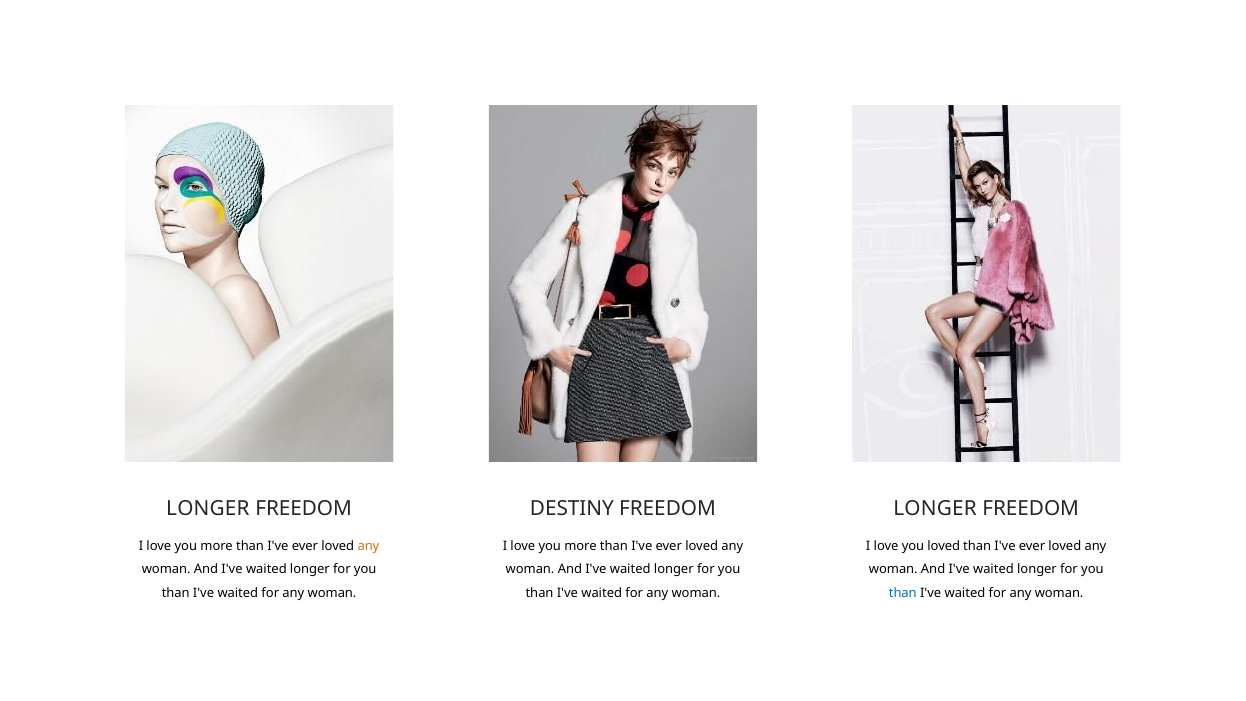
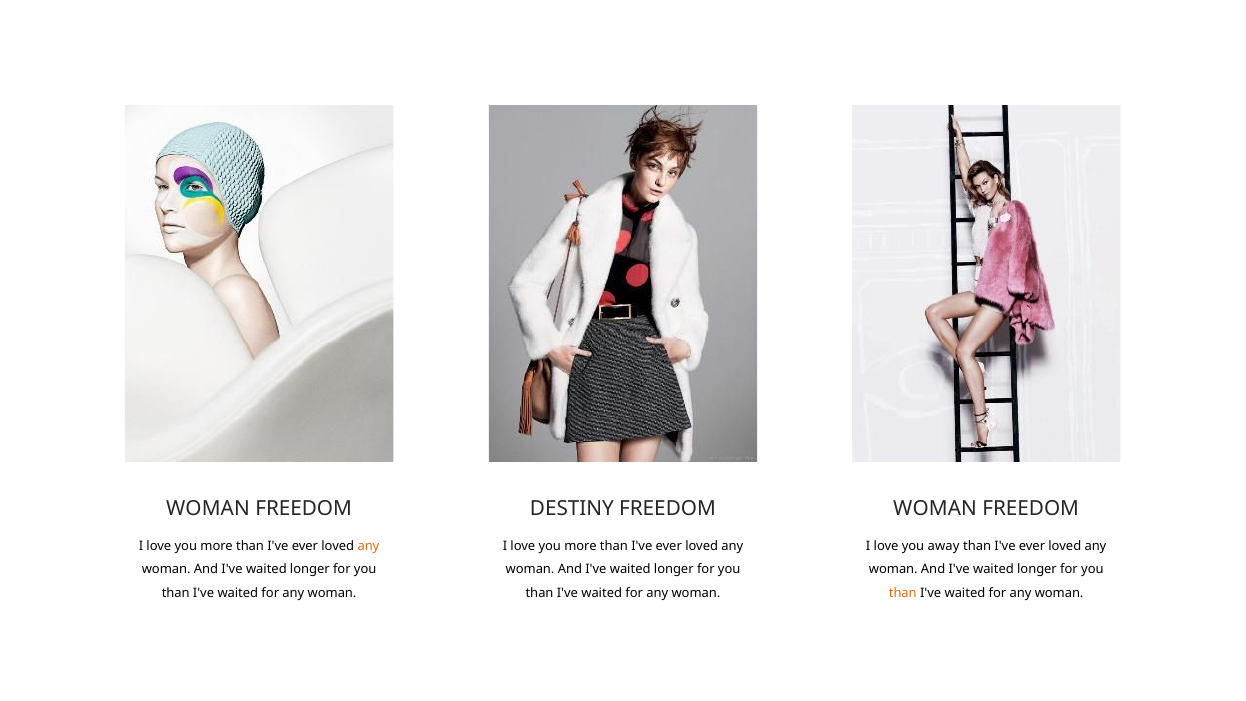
LONGER: LONGER -> WOMAN (208, 509)
LONGER: LONGER -> WOMAN (935, 509)
you loved: loved -> away (944, 546)
than colour: blue -> orange (903, 593)
